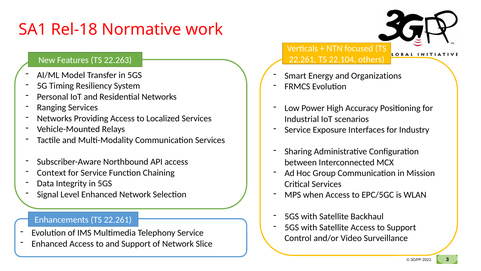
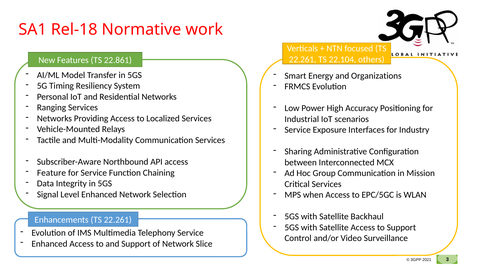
22.263: 22.263 -> 22.861 (118, 60)
Context: Context -> Feature (51, 172)
